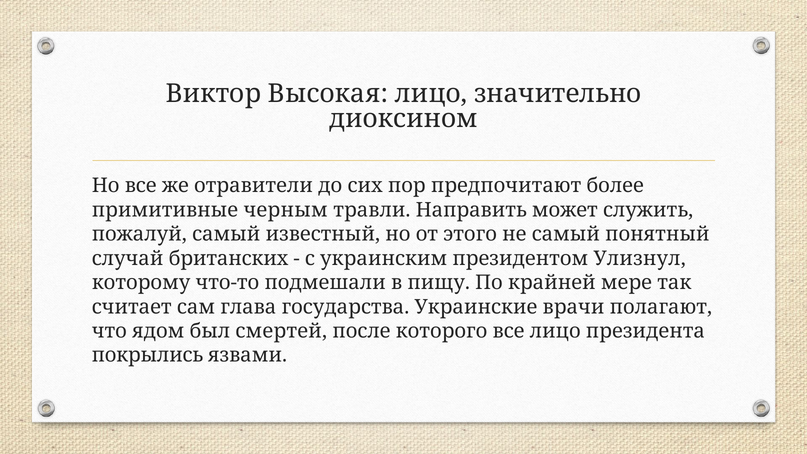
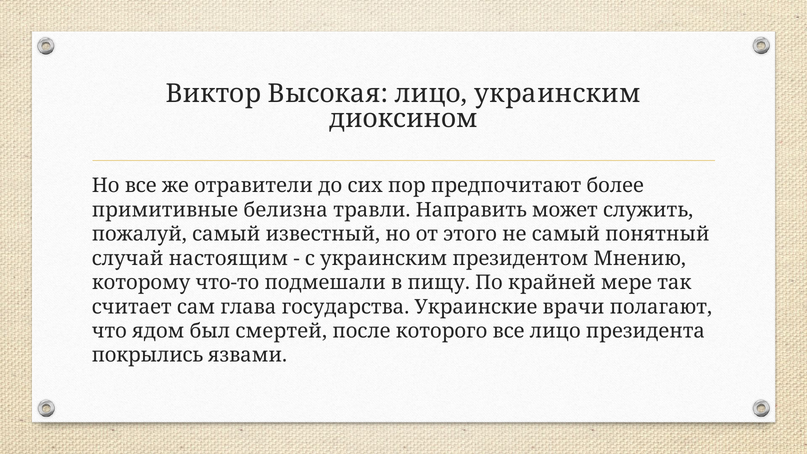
лицо значительно: значительно -> украинским (558, 94)
черным: черным -> белизна (286, 210)
британских: британских -> настоящим (228, 258)
Улизнул: Улизнул -> Мнению (640, 258)
